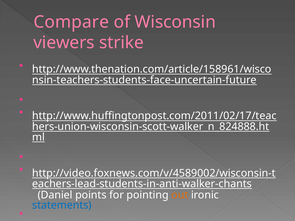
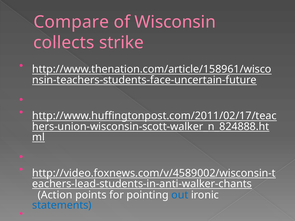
viewers: viewers -> collects (64, 43)
Daniel: Daniel -> Action (55, 195)
out colour: orange -> blue (180, 195)
